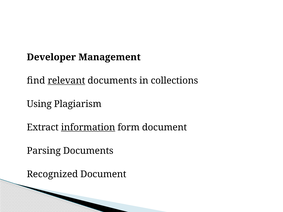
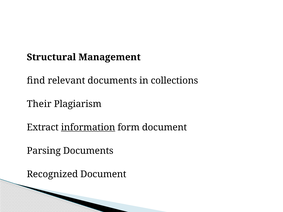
Developer: Developer -> Structural (51, 57)
relevant underline: present -> none (66, 81)
Using: Using -> Their (39, 104)
